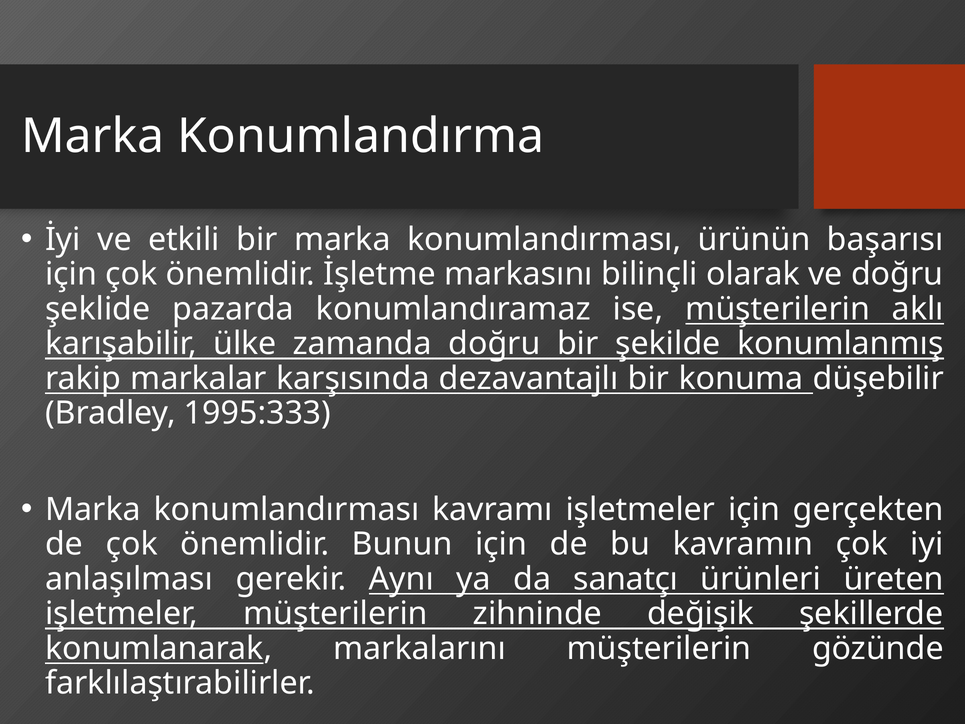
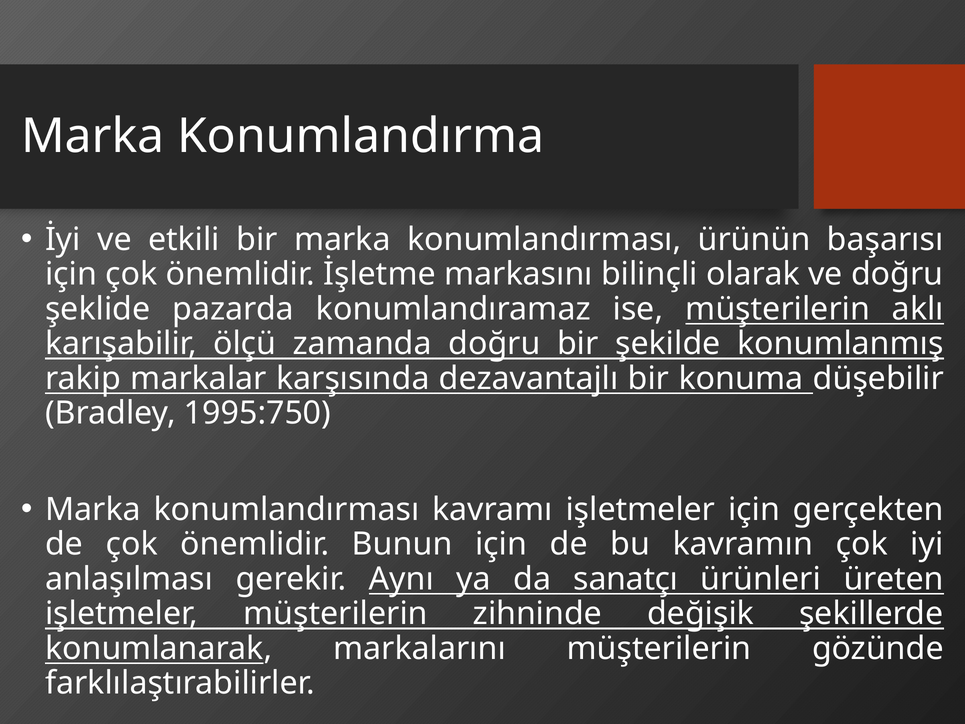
ülke: ülke -> ölçü (245, 344)
1995:333: 1995:333 -> 1995:750 (257, 413)
